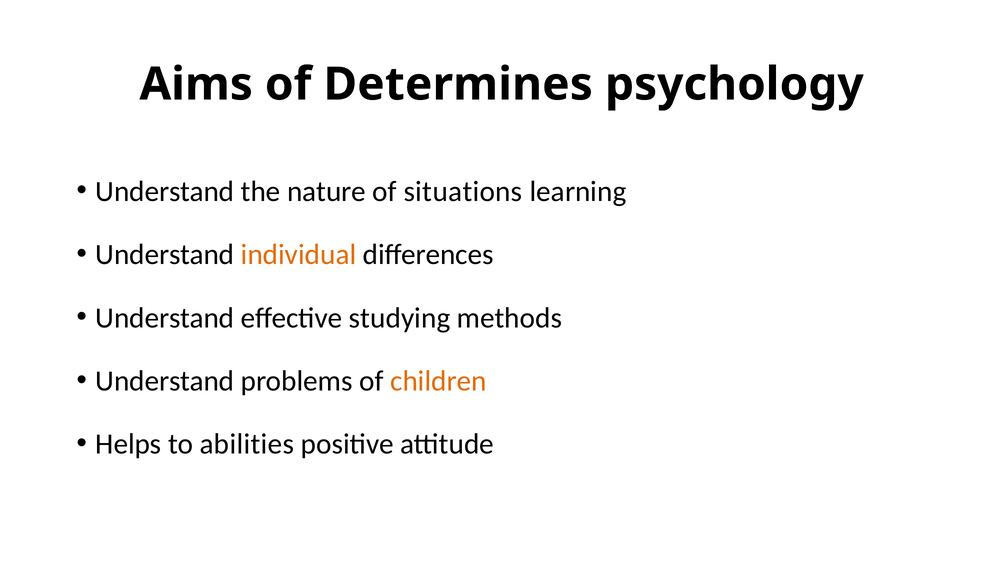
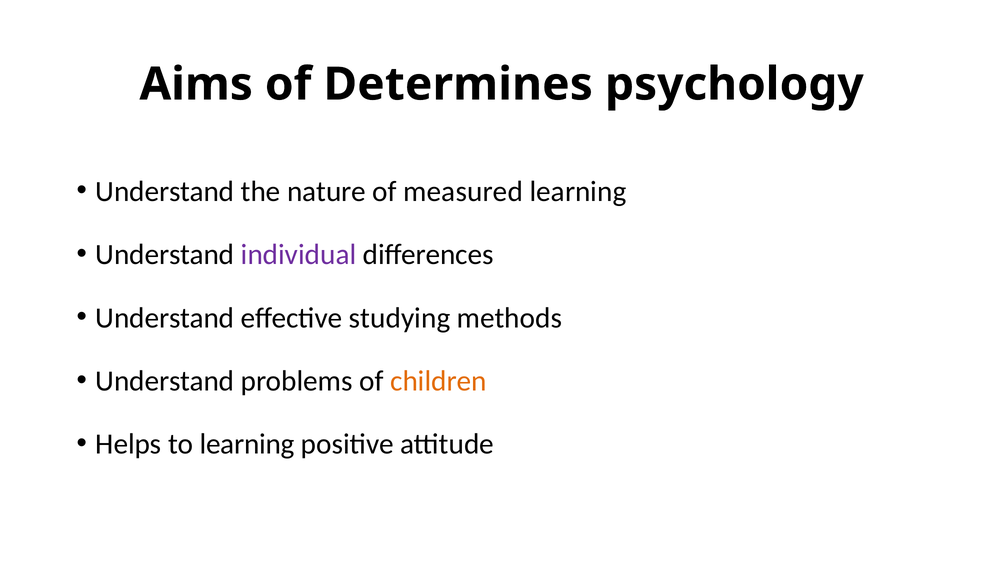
situations: situations -> measured (463, 191)
individual colour: orange -> purple (299, 255)
to abilities: abilities -> learning (247, 444)
